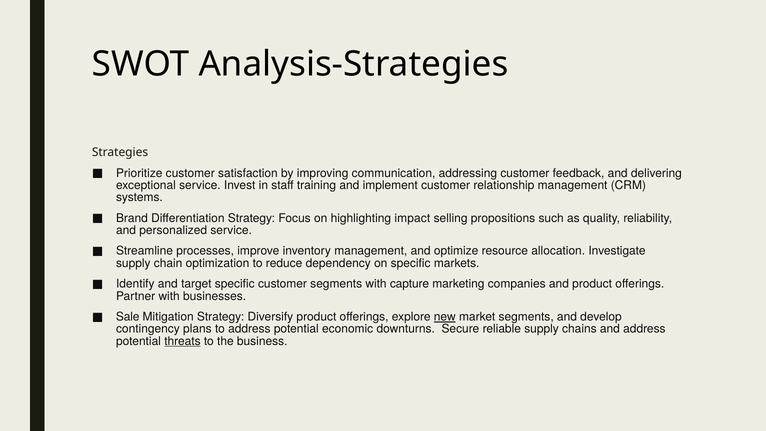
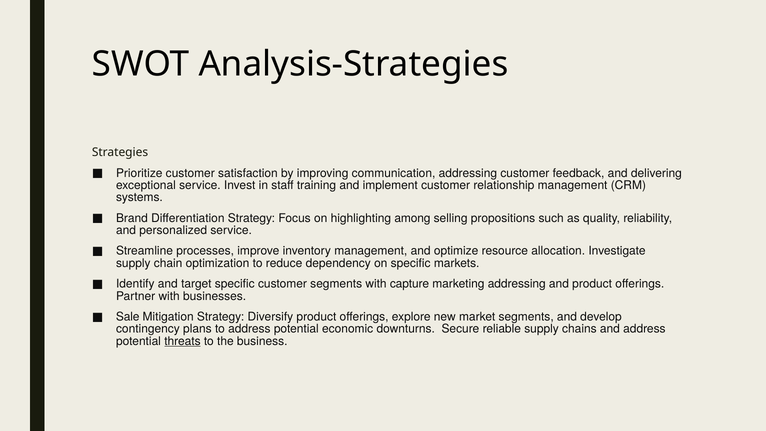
impact: impact -> among (412, 218)
marketing companies: companies -> addressing (517, 284)
new underline: present -> none (445, 317)
